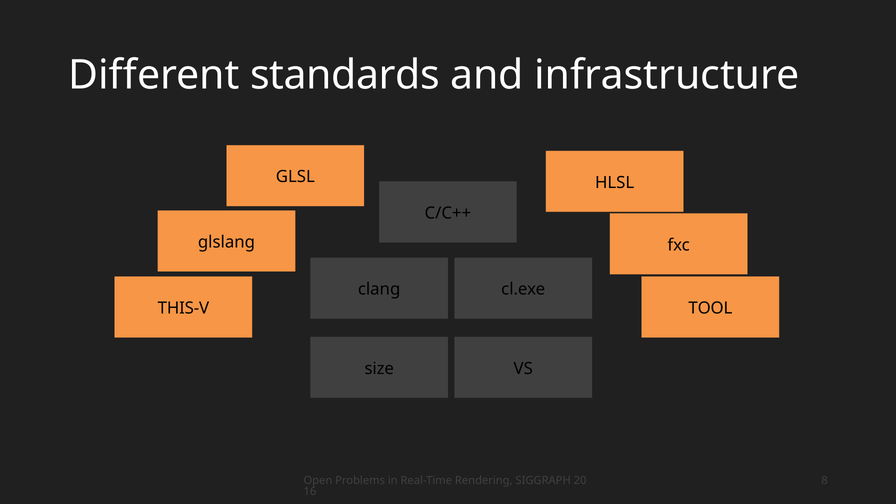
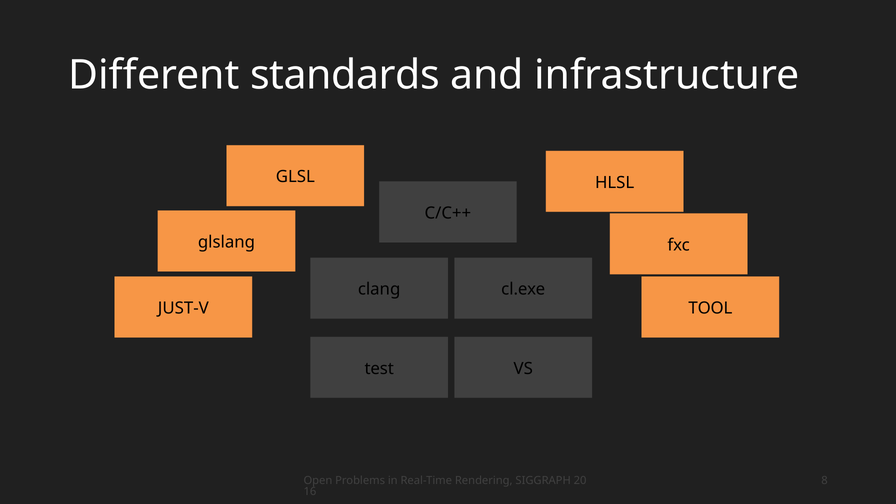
THIS-V: THIS-V -> JUST-V (183, 308)
size: size -> test (379, 368)
